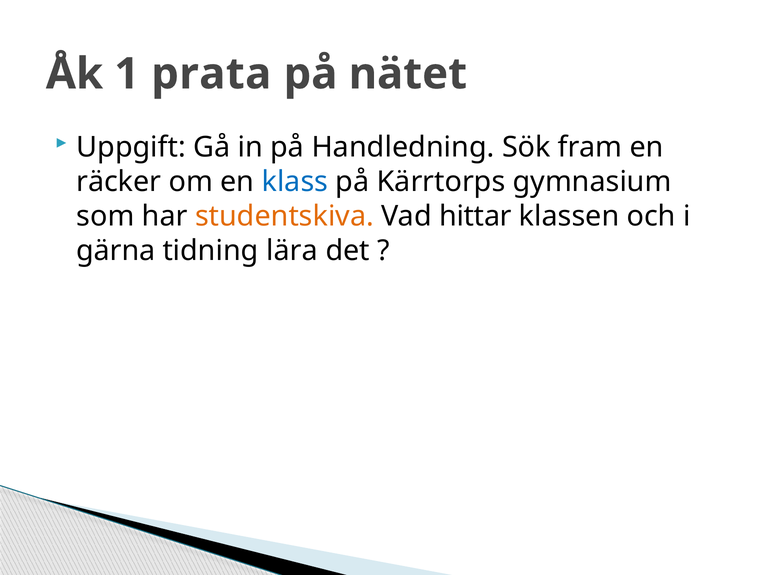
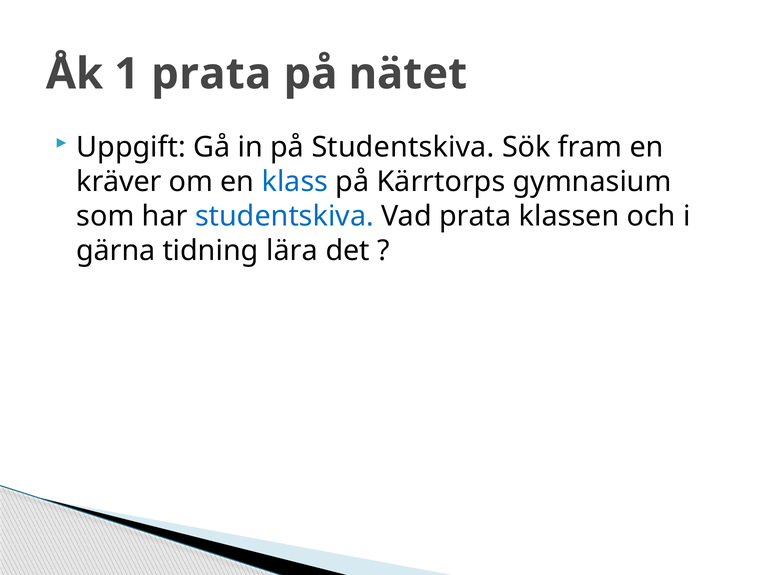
på Handledning: Handledning -> Studentskiva (403, 147)
räcker: räcker -> kräver (119, 182)
studentskiva colour: orange -> blue (284, 216)
Vad hittar: hittar -> prata (475, 216)
